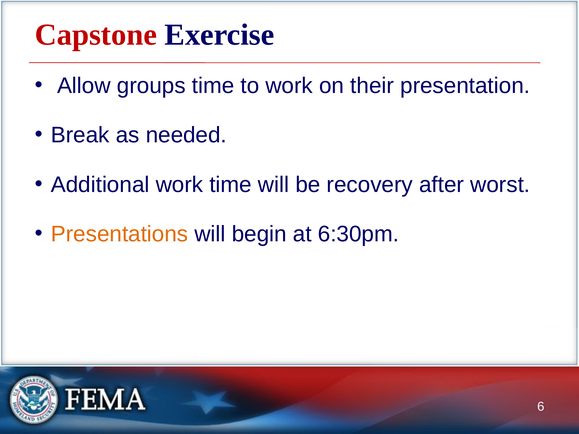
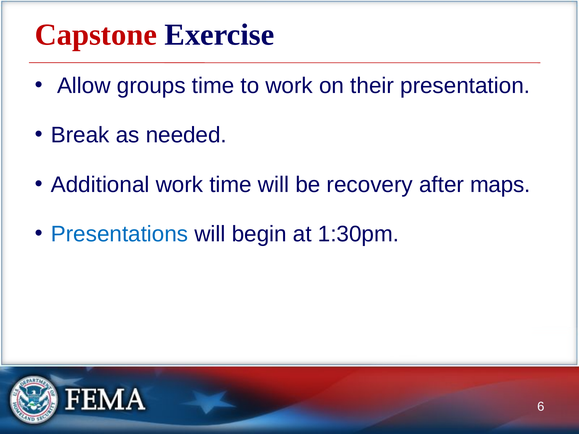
worst: worst -> maps (500, 185)
Presentations colour: orange -> blue (120, 234)
6:30pm: 6:30pm -> 1:30pm (359, 234)
